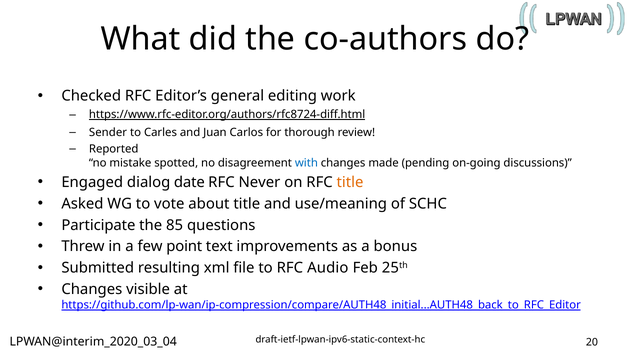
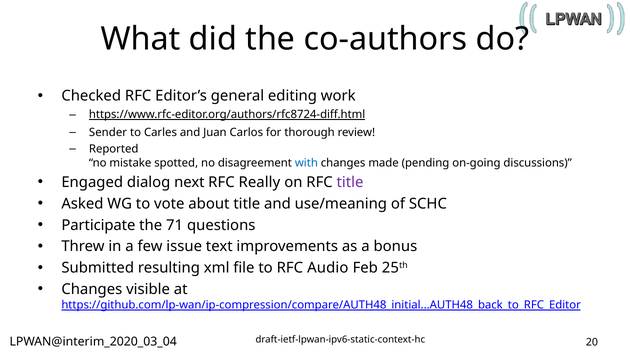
date: date -> next (189, 182)
Never: Never -> Really (259, 182)
title colour: orange -> purple (350, 182)
85: 85 -> 71 (175, 225)
point: point -> issue (184, 246)
